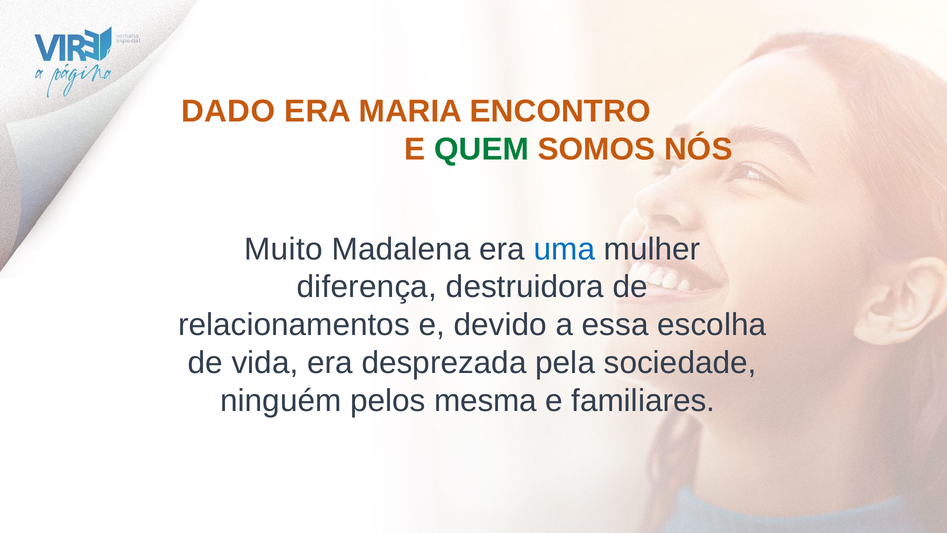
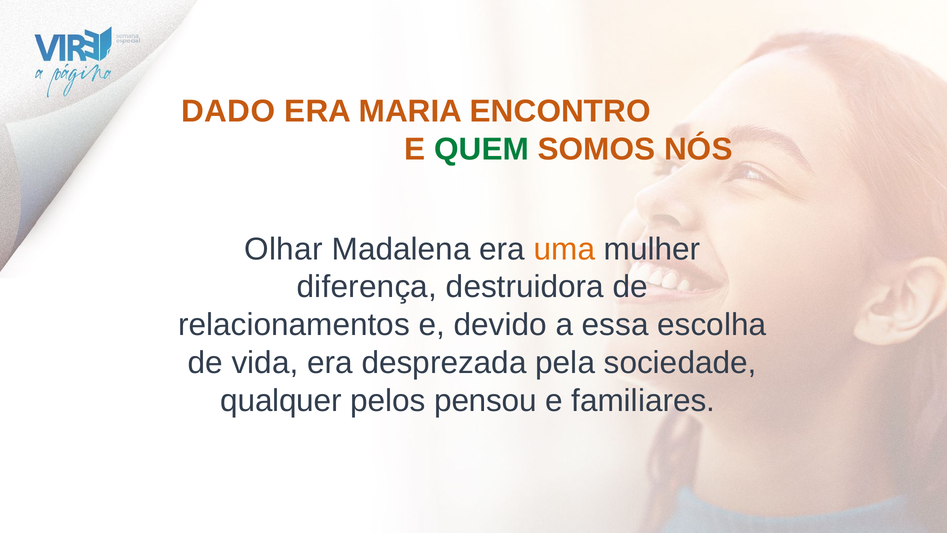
Muito: Muito -> Olhar (283, 249)
uma colour: blue -> orange (564, 249)
ninguém: ninguém -> qualquer (281, 401)
mesma: mesma -> pensou (486, 401)
